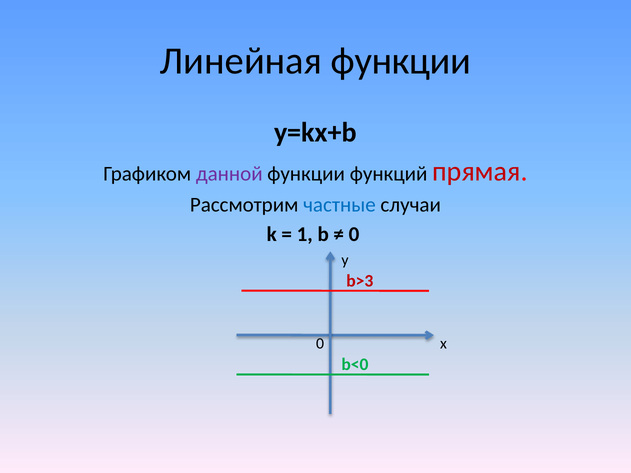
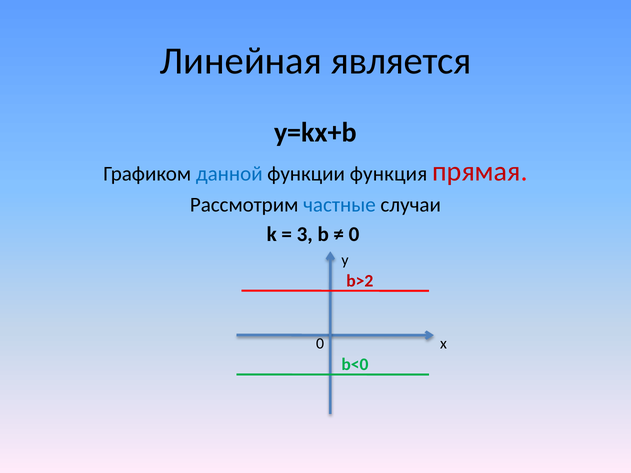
Линейная функции: функции -> является (401, 61)
данной colour: purple -> blue (229, 174)
функций: функций -> функция (389, 174)
1: 1 -> 3 (305, 234)
b>3: b>3 -> b>2 (360, 281)
